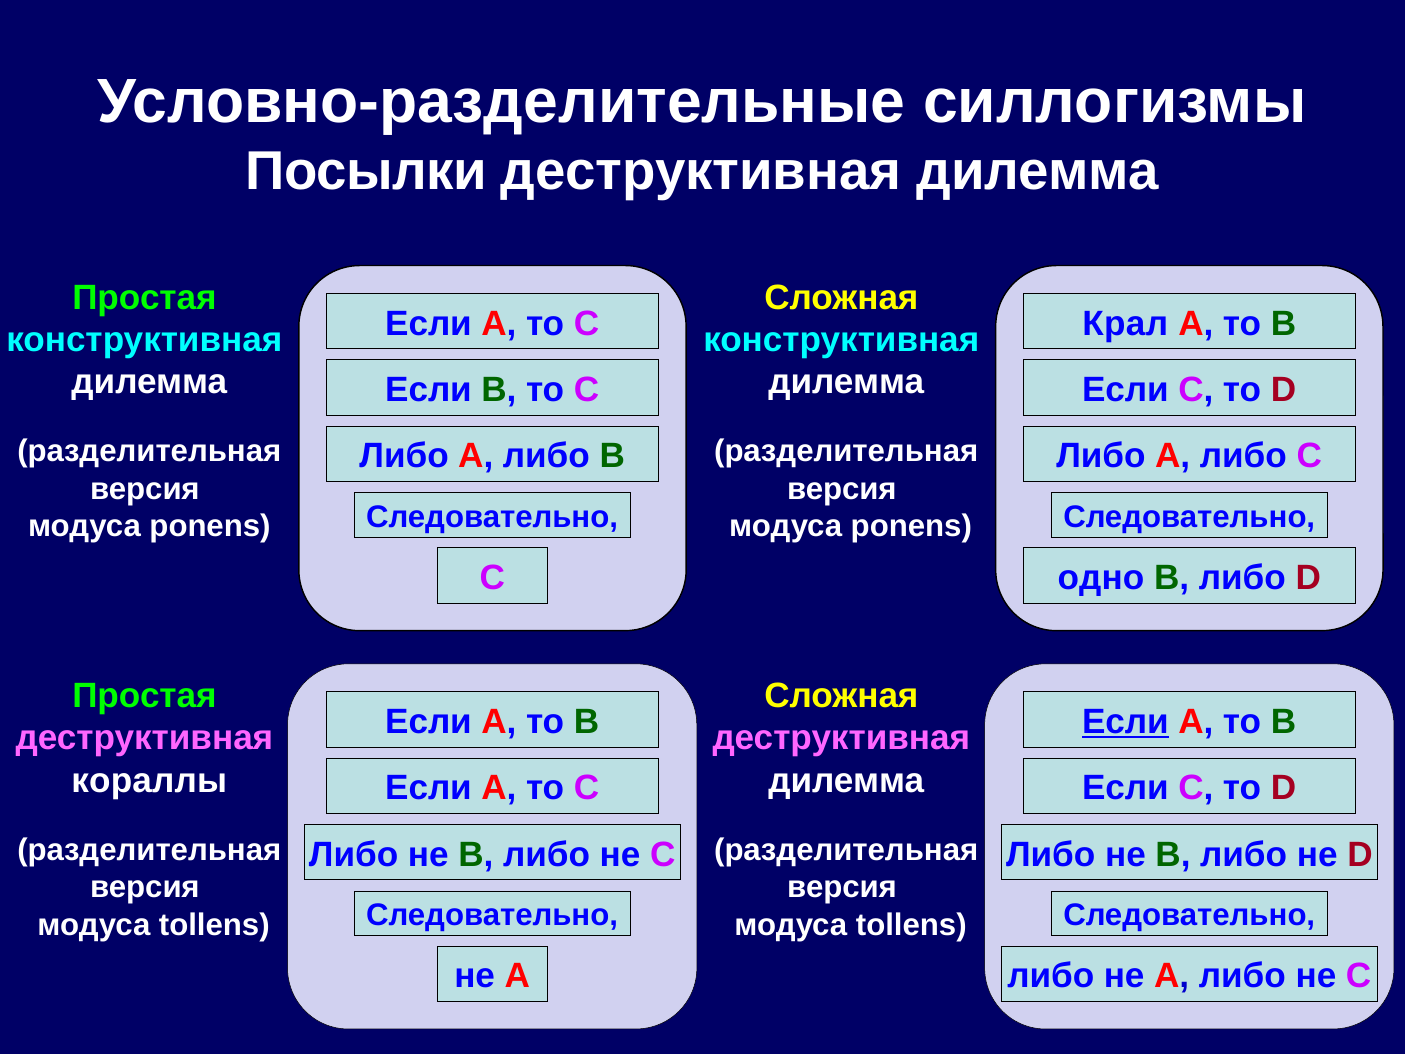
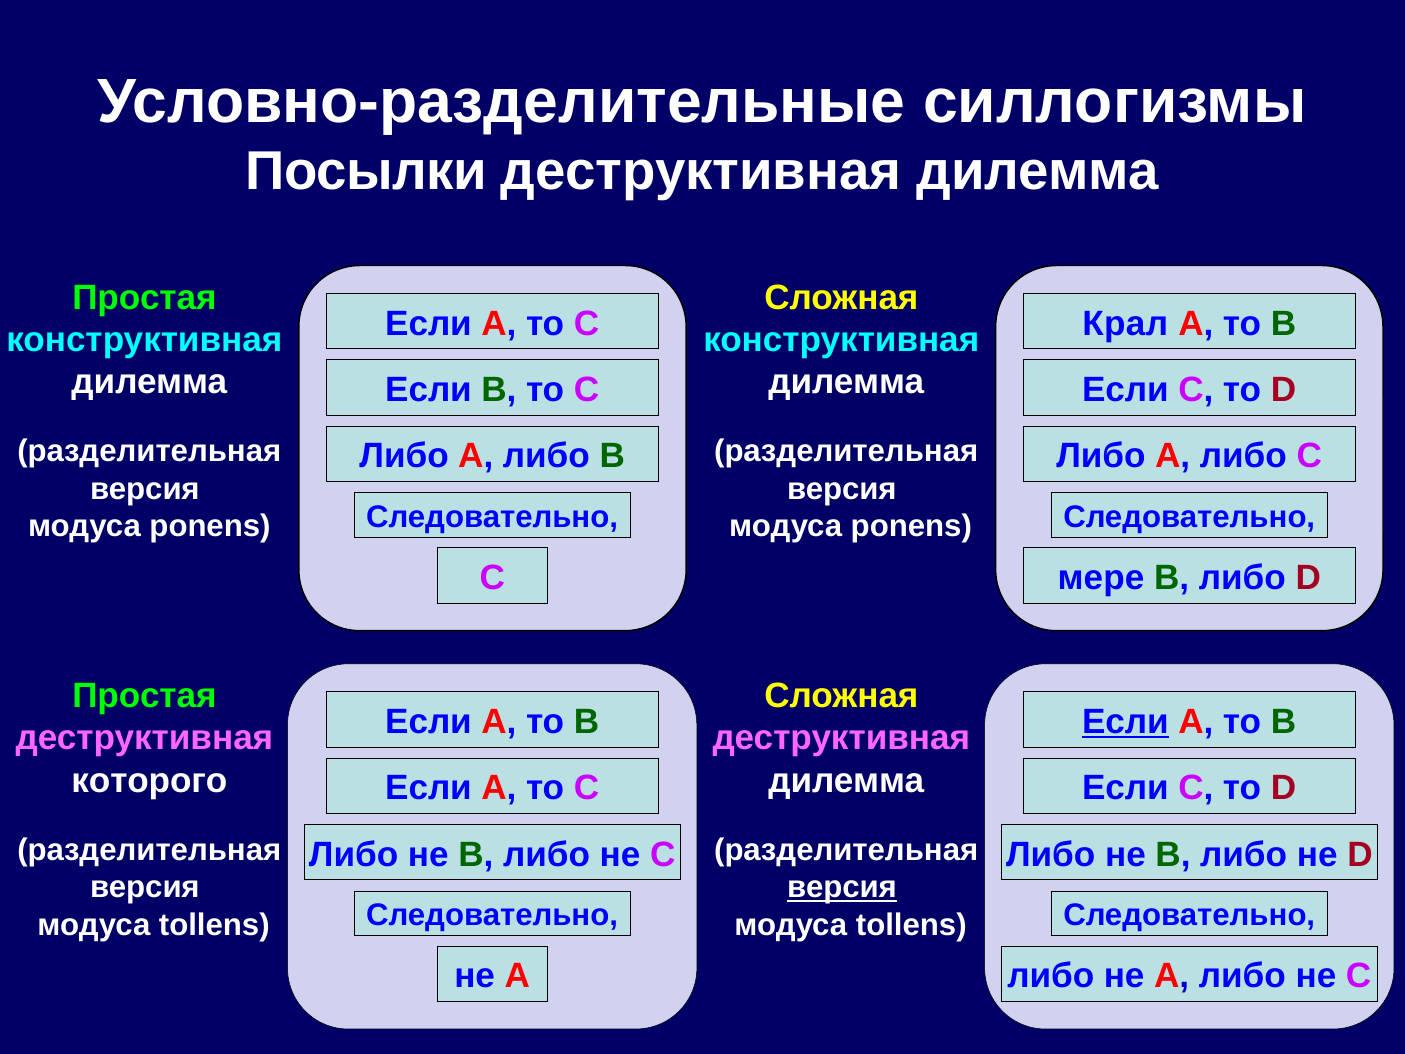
одно: одно -> мере (1101, 578)
кораллы: кораллы -> которого (149, 780)
версия underline: none -> present (842, 887)
